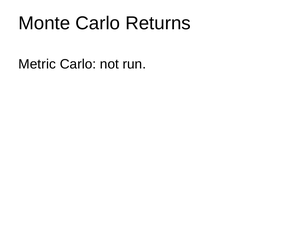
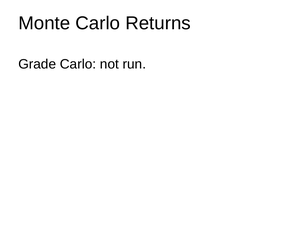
Metric: Metric -> Grade (37, 64)
